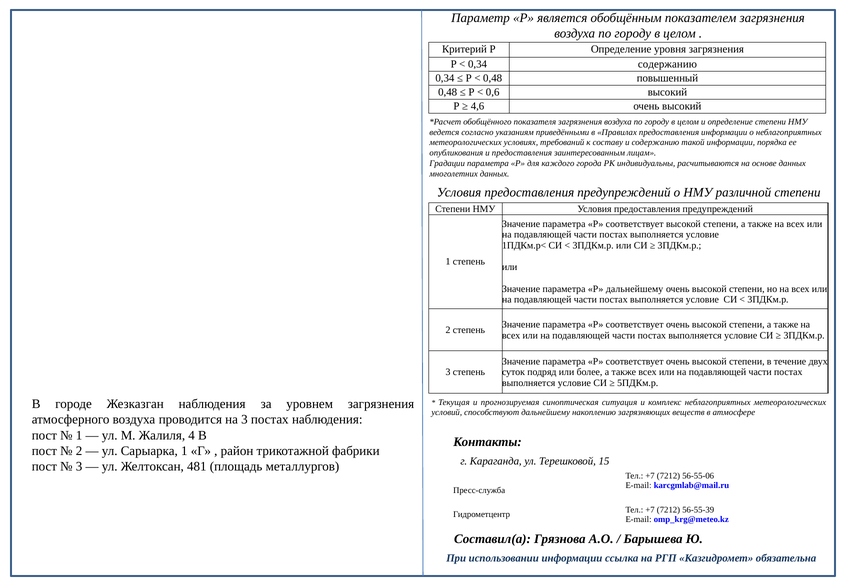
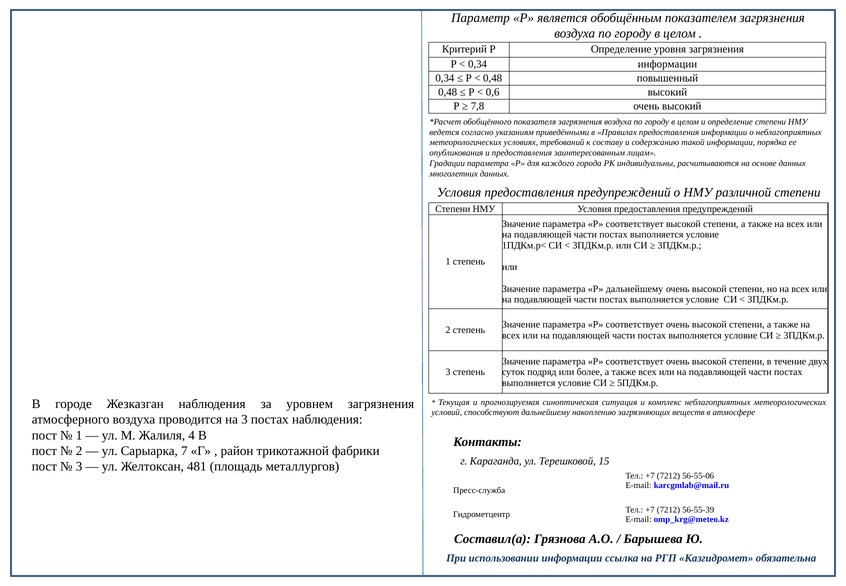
0,34 содержанию: содержанию -> информации (667, 64)
4,6: 4,6 -> 7,8 (478, 106)
Сарыарка 1: 1 -> 7 (184, 451)
